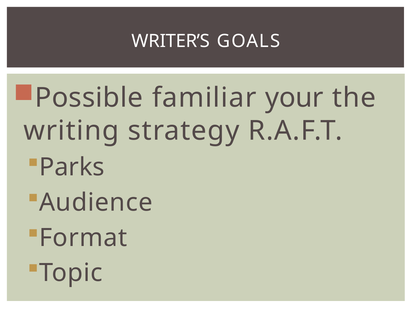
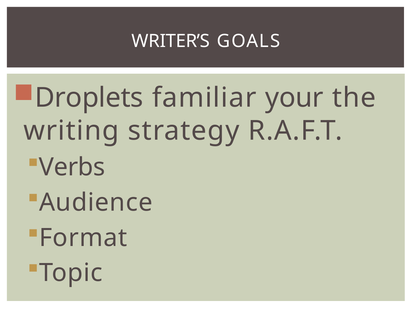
Possible: Possible -> Droplets (89, 98)
Parks: Parks -> Verbs (72, 167)
